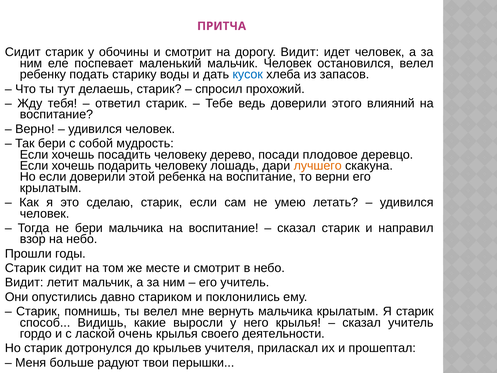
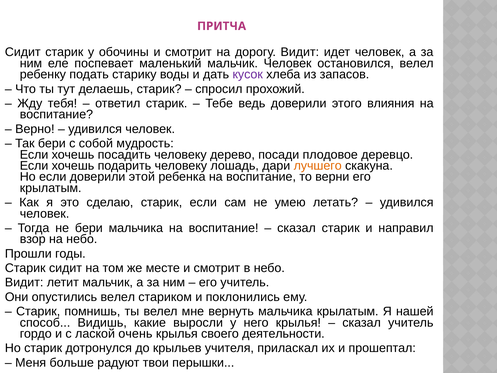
кусок colour: blue -> purple (248, 74)
влияний: влияний -> влияния (391, 103)
опустились давно: давно -> велел (118, 297)
Я старик: старик -> нашей (415, 311)
